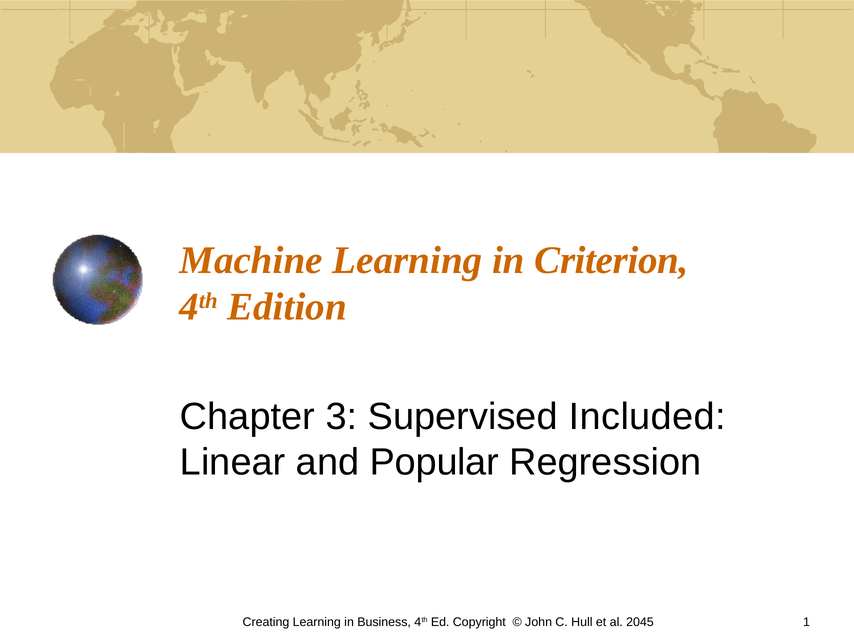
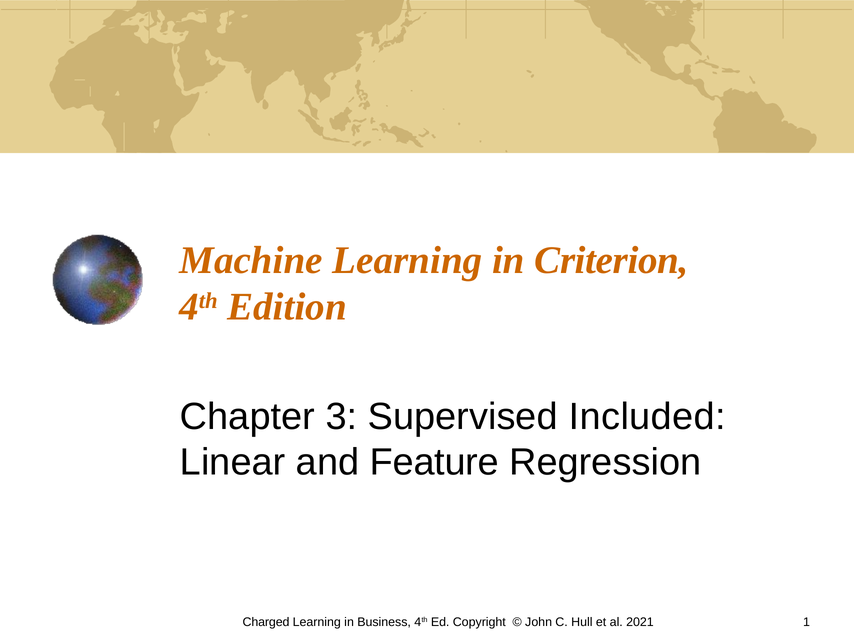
Popular: Popular -> Feature (434, 463)
Creating: Creating -> Charged (266, 622)
2045: 2045 -> 2021 (640, 622)
